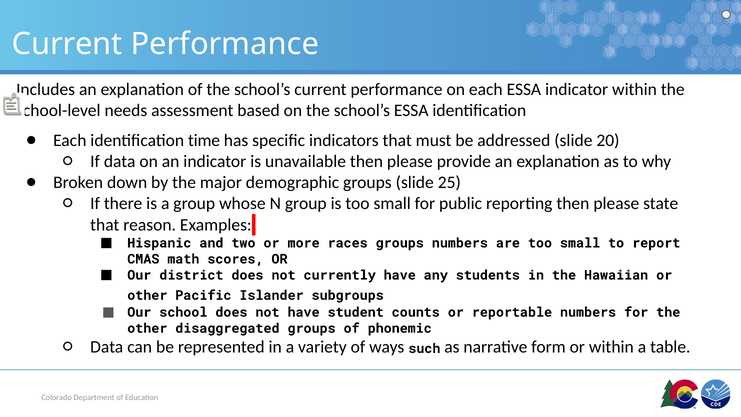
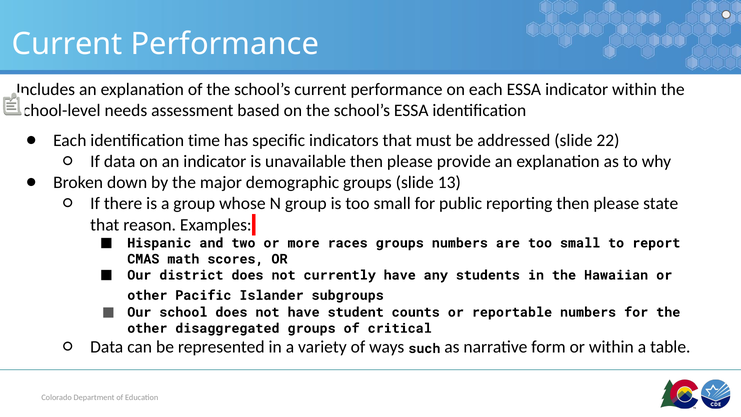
20: 20 -> 22 (608, 141)
25: 25 -> 13 (449, 183)
phonemic: phonemic -> critical (400, 328)
